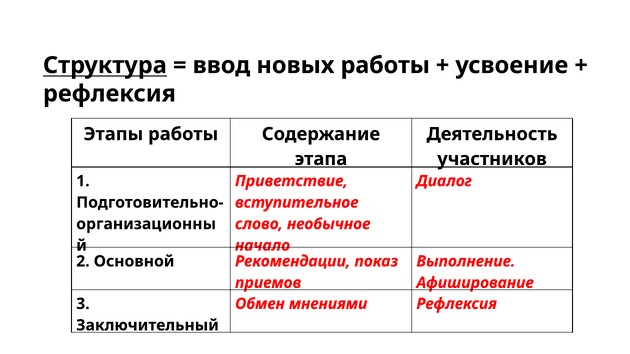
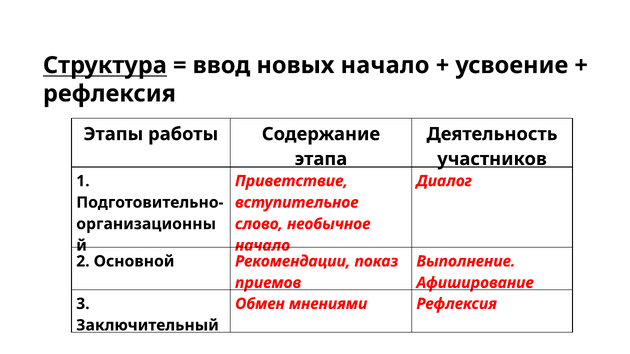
новых работы: работы -> начало (385, 65)
